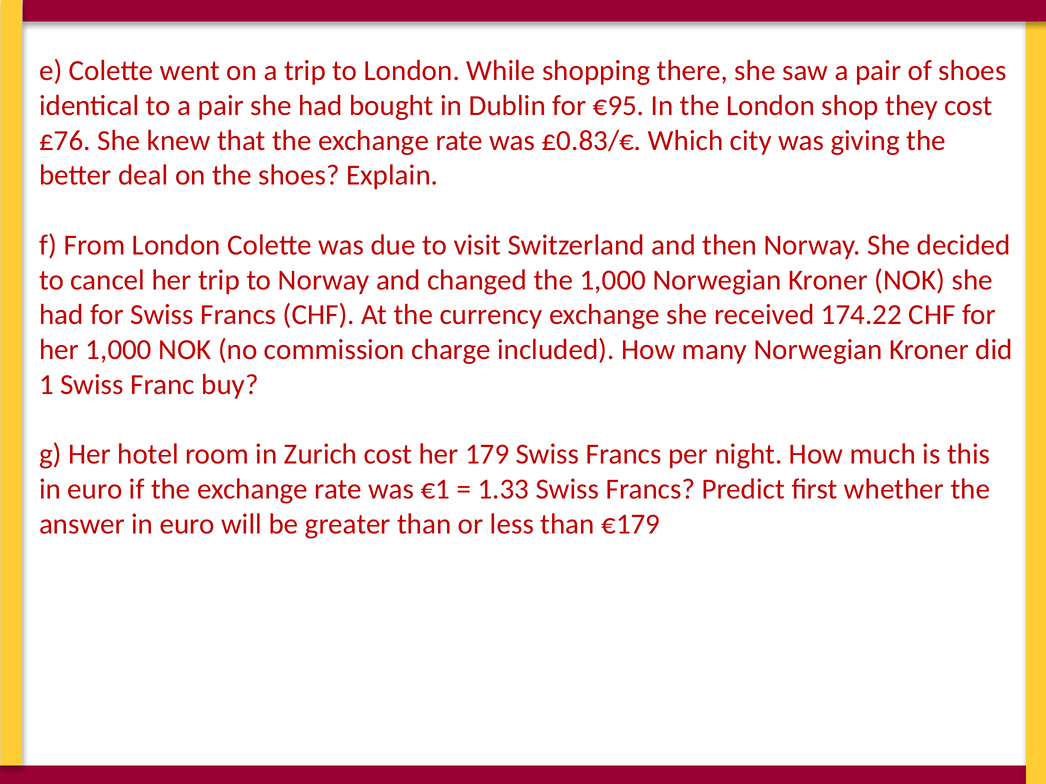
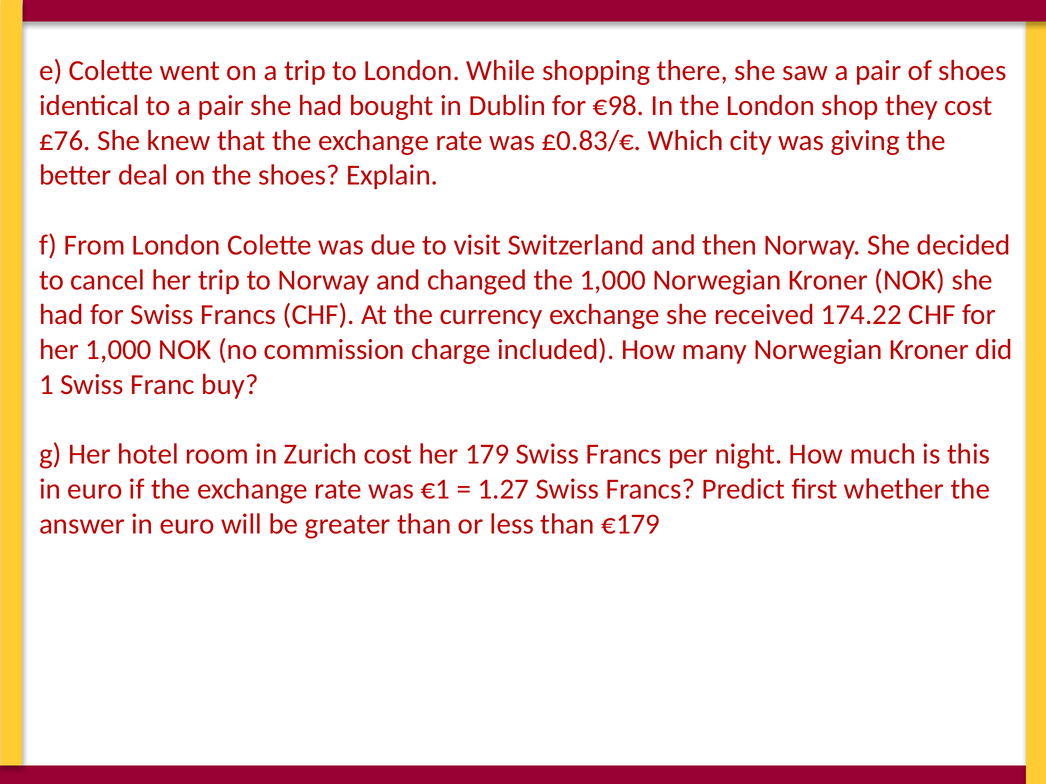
€95: €95 -> €98 (619, 106)
1.33: 1.33 -> 1.27 (503, 489)
